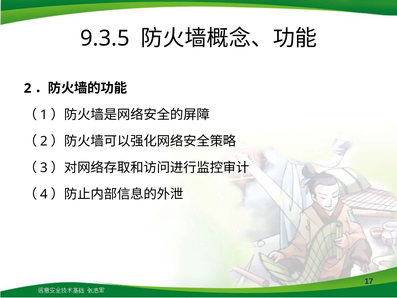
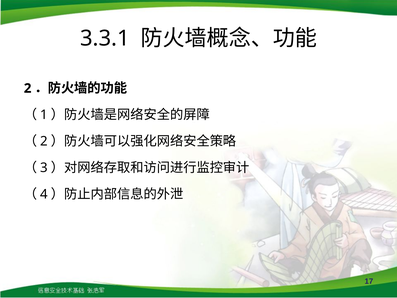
9.3.5: 9.3.5 -> 3.3.1 (105, 38)
